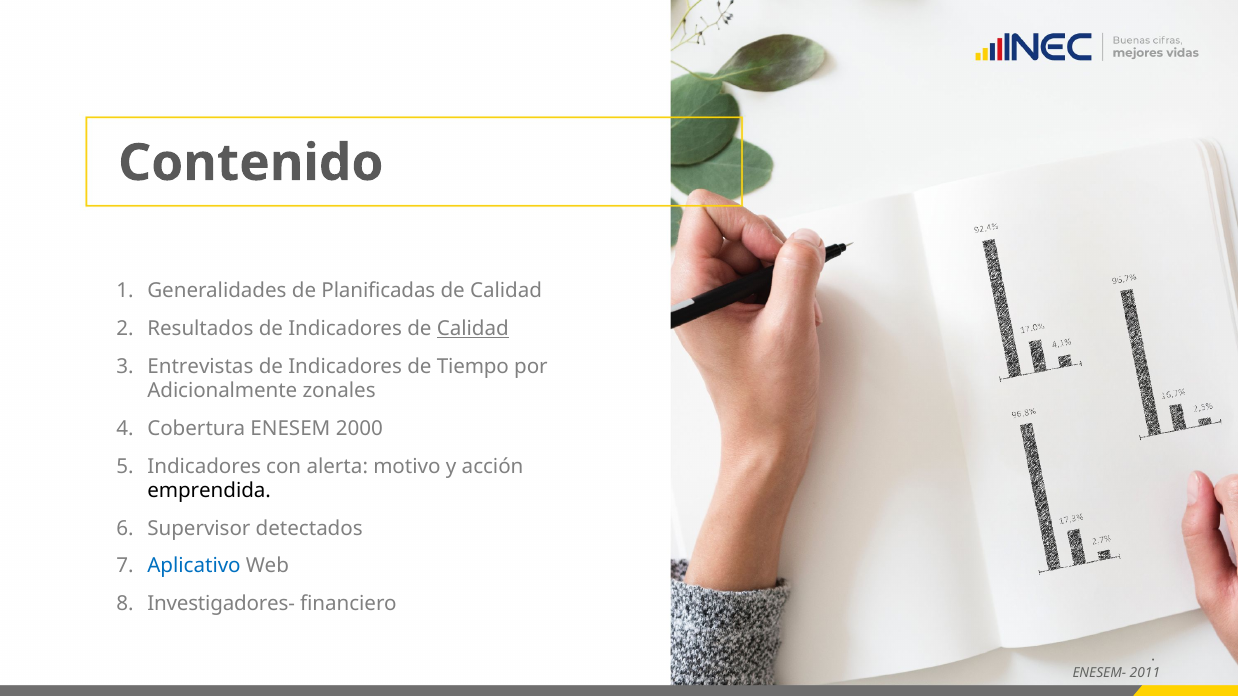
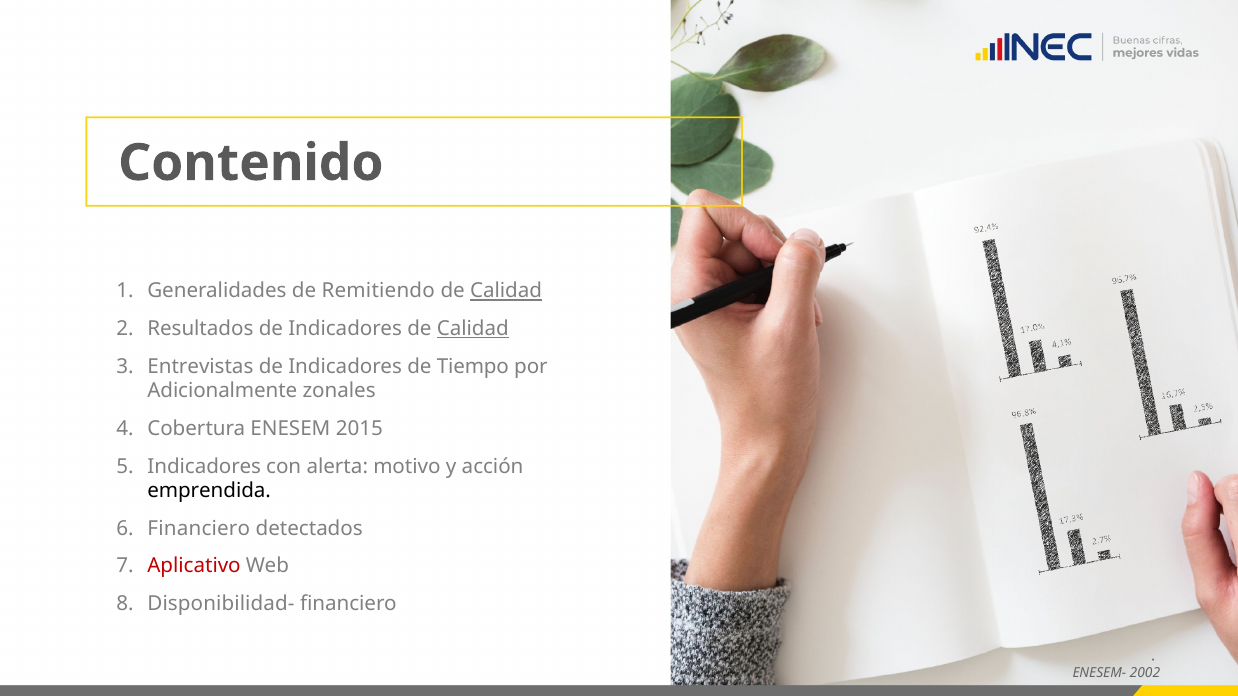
Planificadas: Planificadas -> Remitiendo (378, 291)
Calidad underline: none -> present (506, 291)
2000: 2000 -> 2015 (359, 429)
Supervisor: Supervisor -> Financiero (199, 529)
Aplicativo colour: blue -> red (194, 566)
Investigadores-: Investigadores- -> Disponibilidad- (221, 604)
2011: 2011 -> 2002 (1145, 673)
